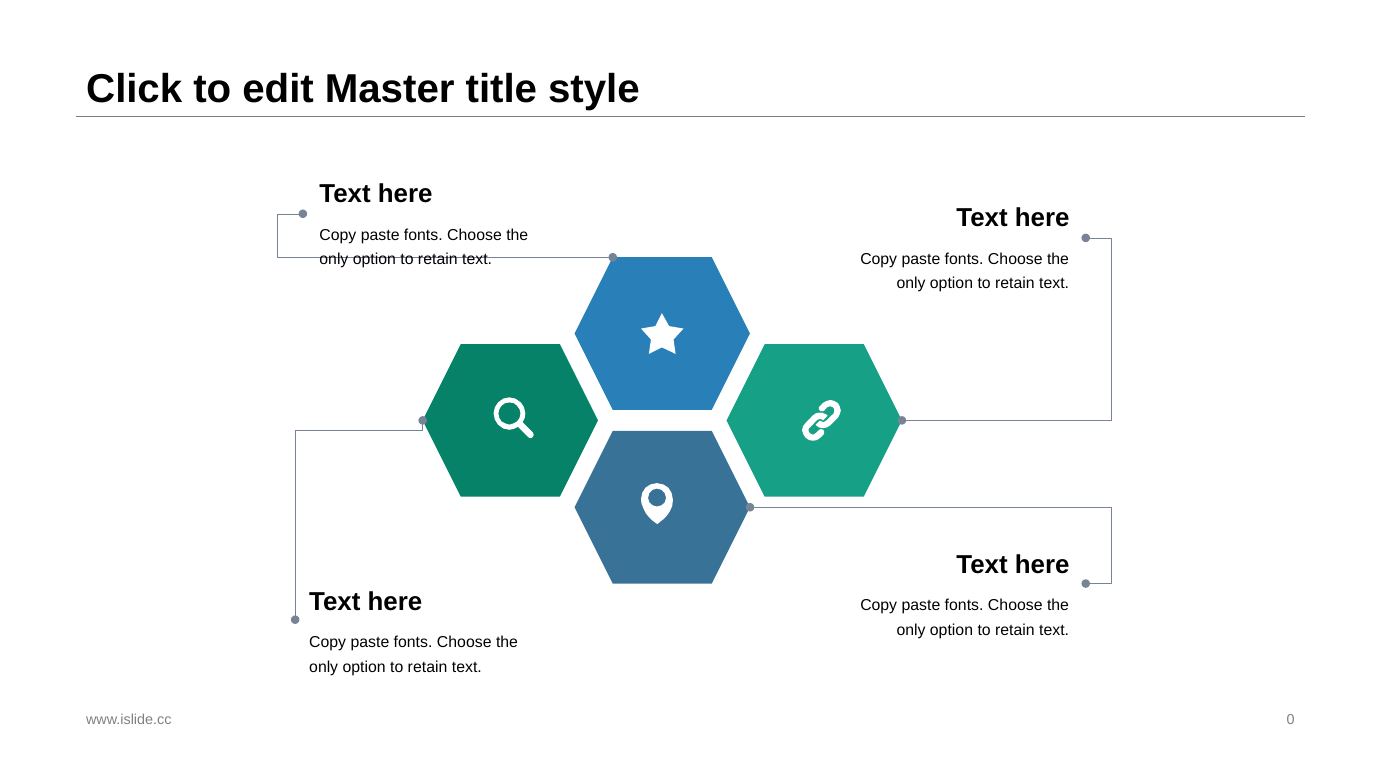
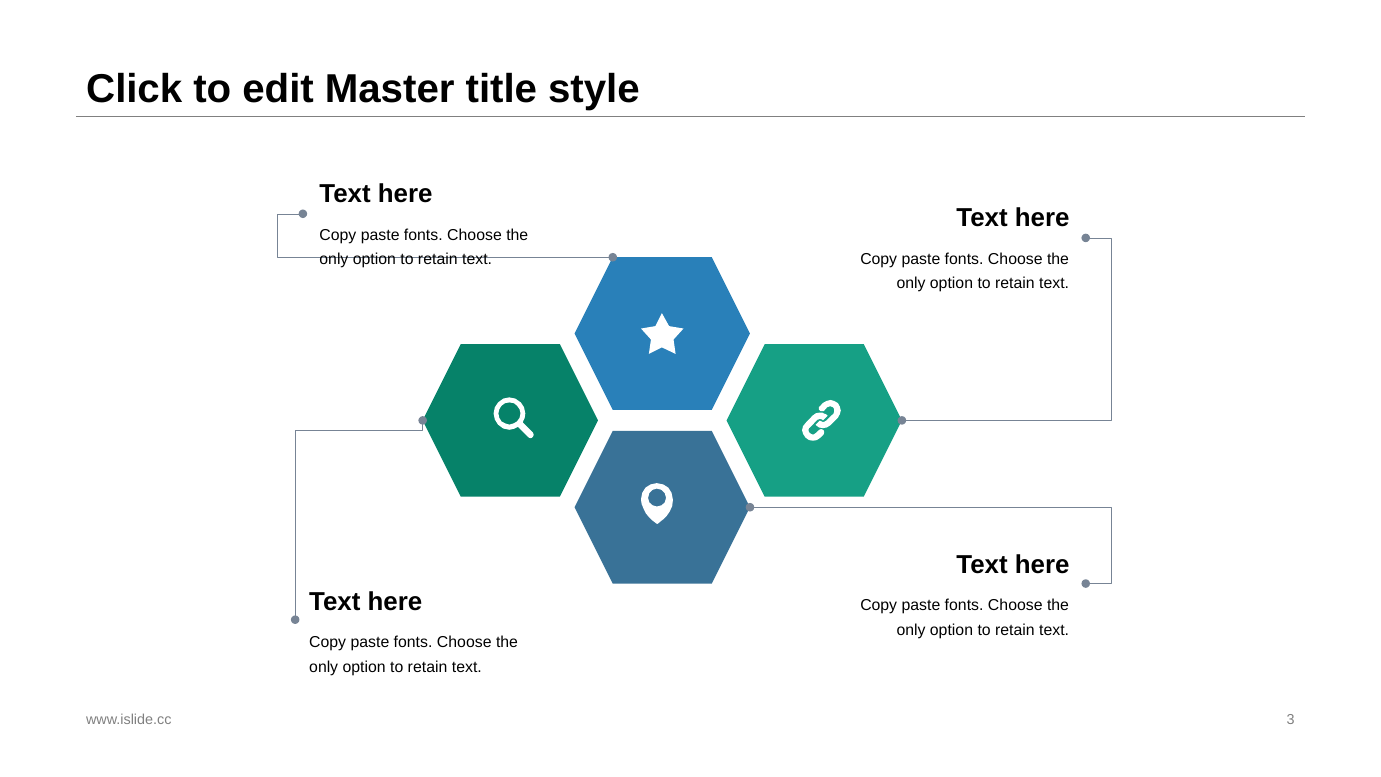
0: 0 -> 3 (1291, 720)
